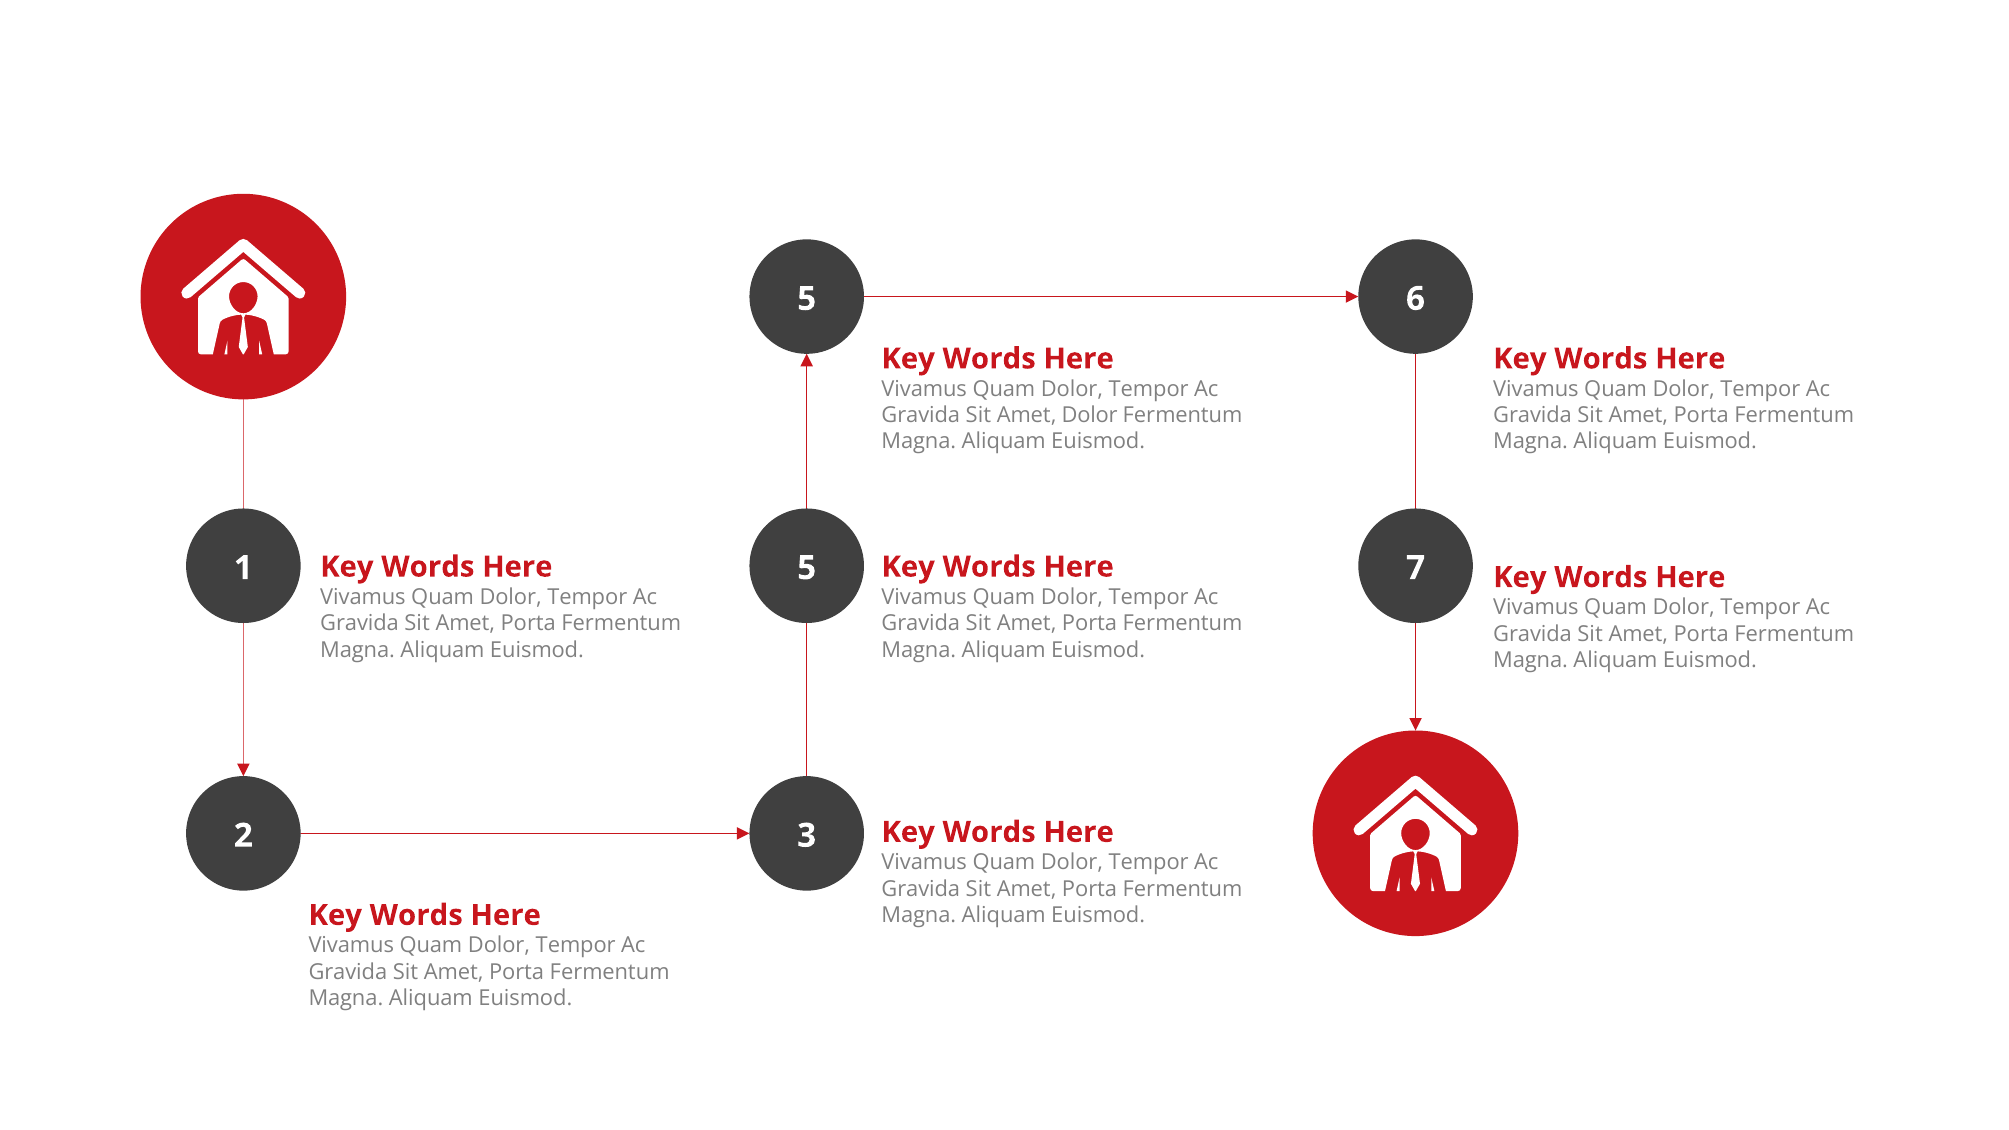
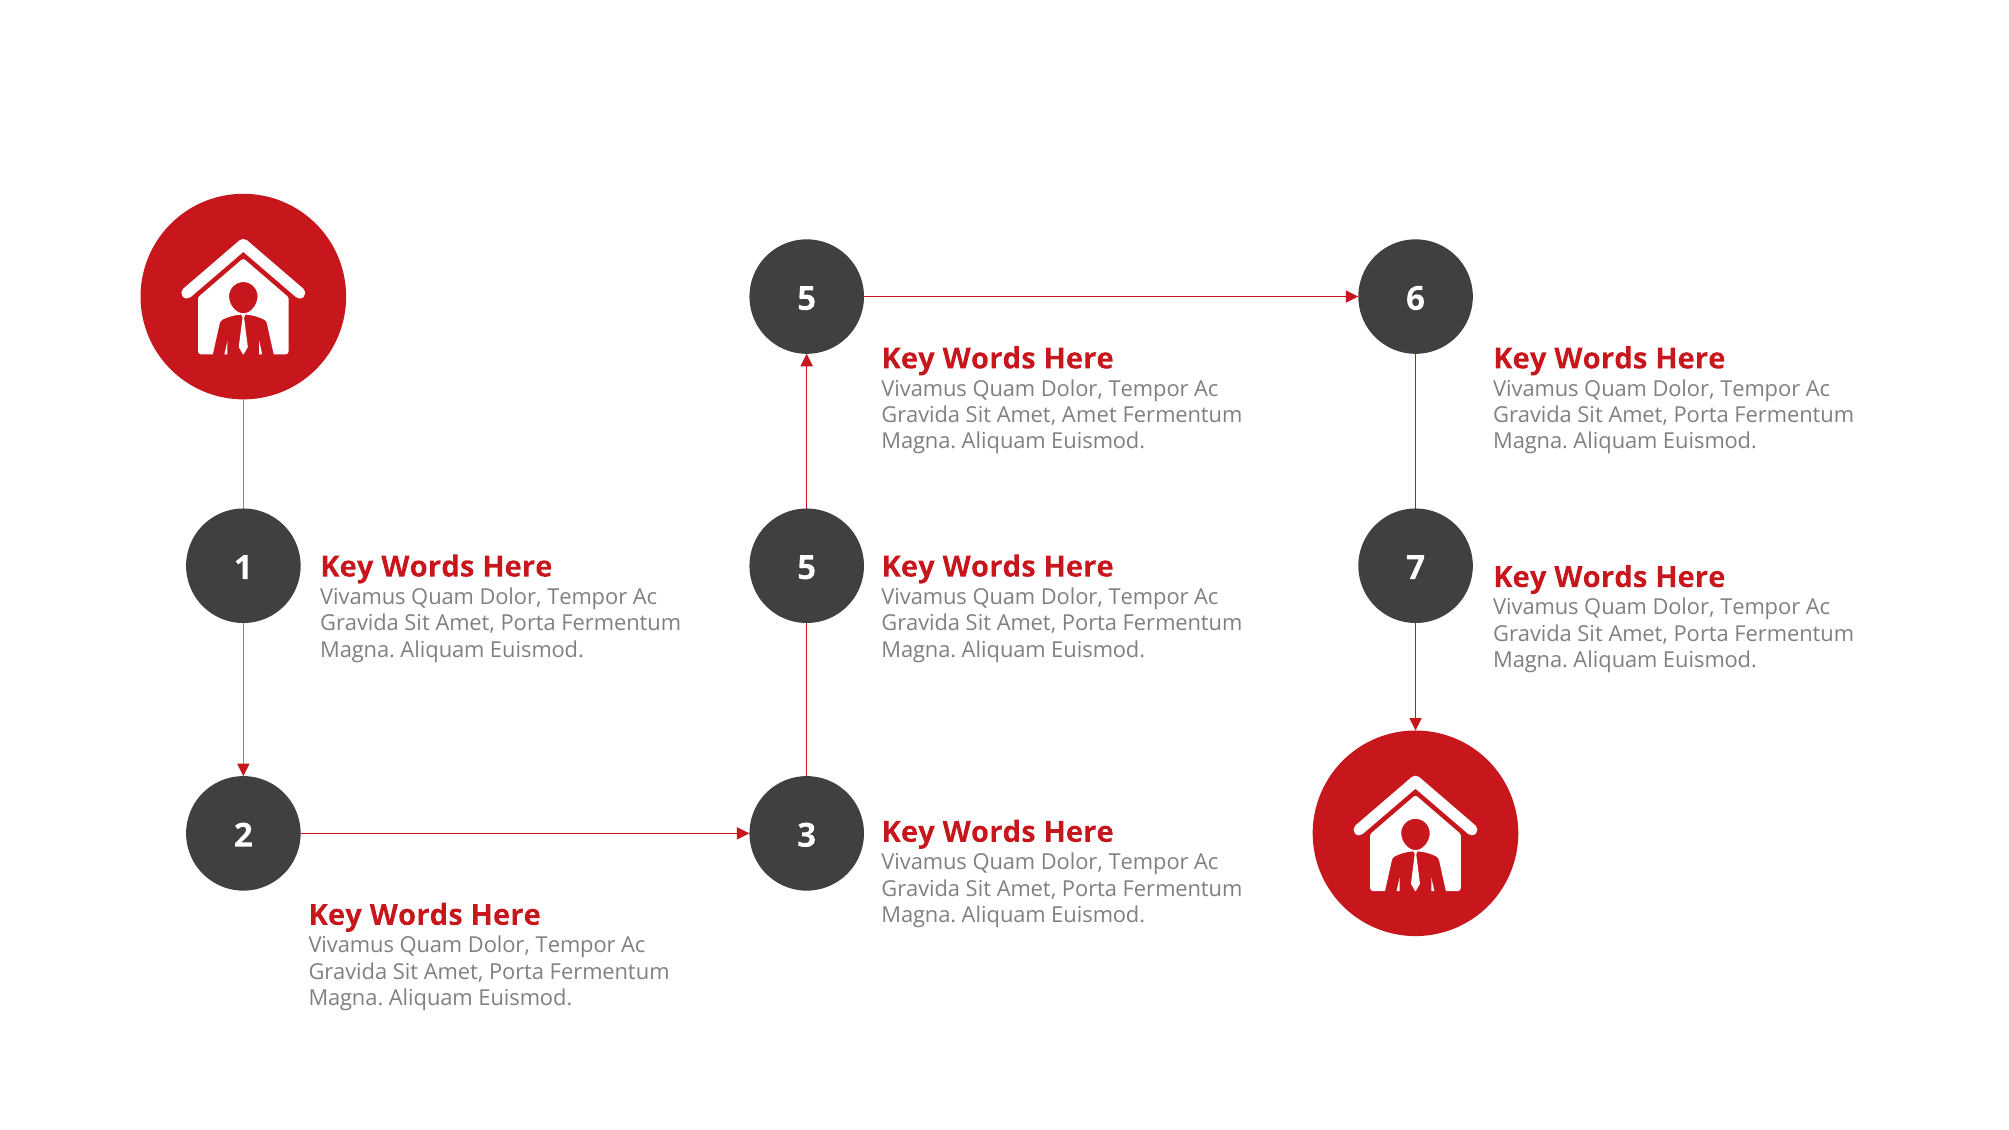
Amet Dolor: Dolor -> Amet (1089, 415)
